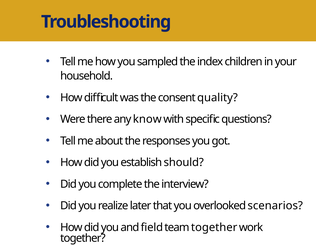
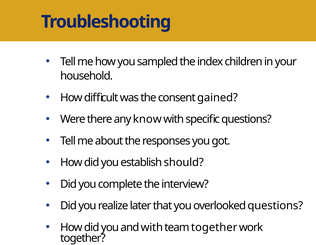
quality: quality -> gained (218, 97)
overlooked scenarios: scenarios -> questions (275, 205)
and field: field -> with (152, 227)
